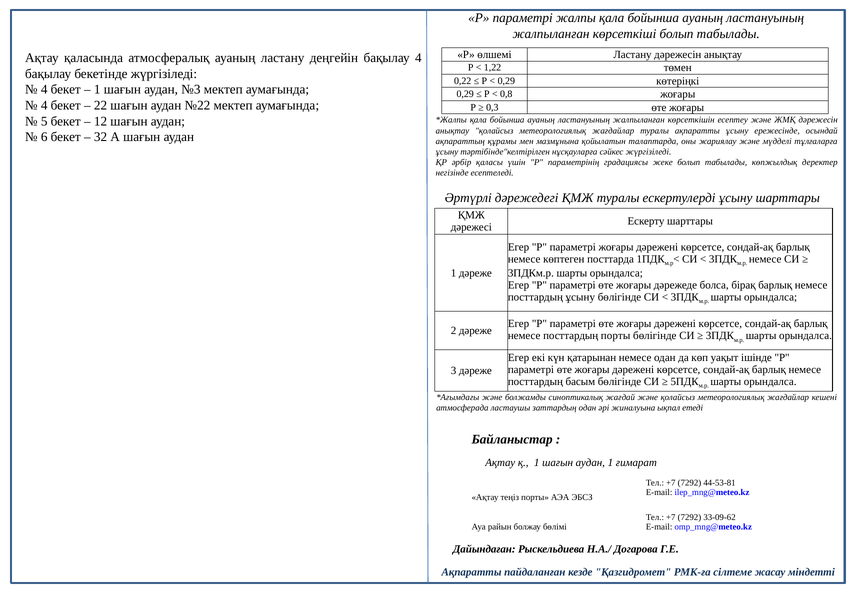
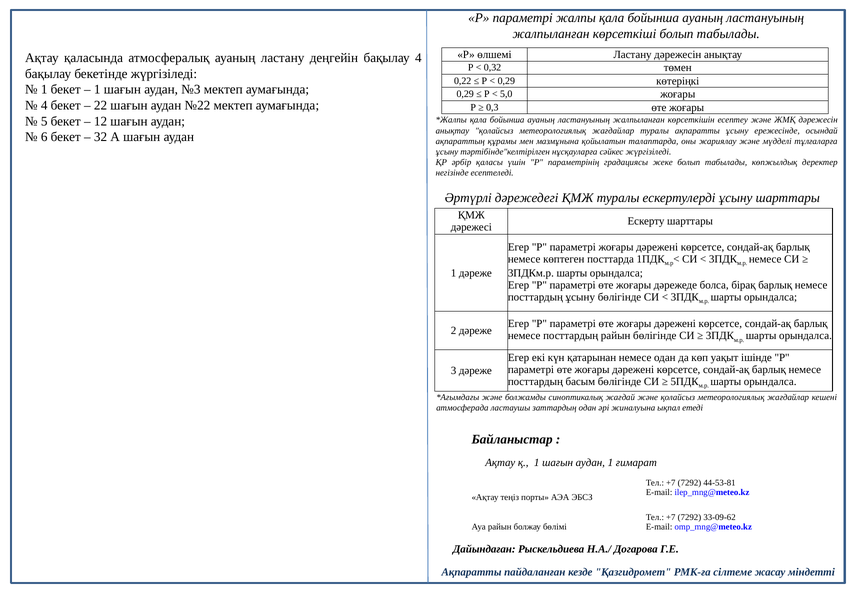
1,22: 1,22 -> 0,32 (492, 68)
4: 4 -> 1 (44, 90)
0,8: 0,8 -> 5,0 (506, 94)
посттардың порты: порты -> райын (616, 335)
